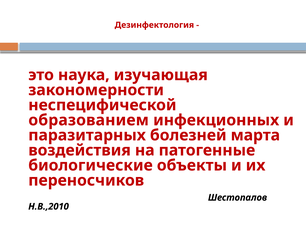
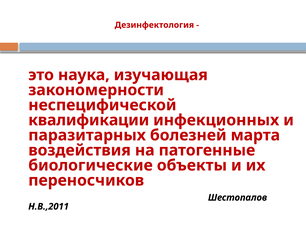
образованием: образованием -> квалификации (89, 120)
Н.В.,2010: Н.В.,2010 -> Н.В.,2011 (49, 207)
